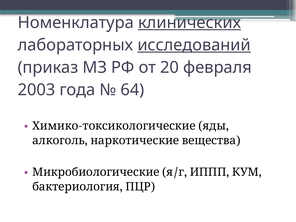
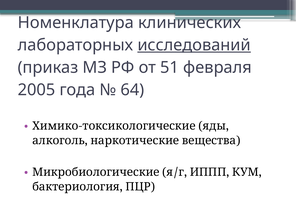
клинических underline: present -> none (190, 23)
20: 20 -> 51 (170, 67)
2003: 2003 -> 2005 (36, 90)
